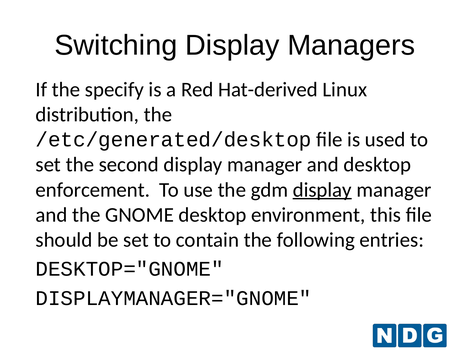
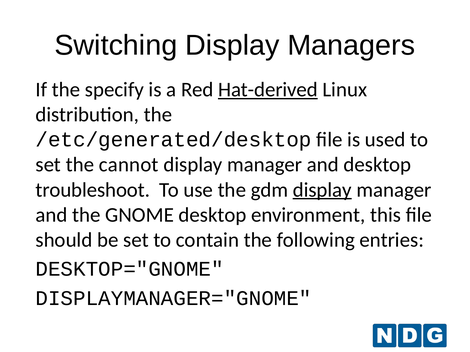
Hat-derived underline: none -> present (268, 90)
second: second -> cannot (129, 165)
enforcement: enforcement -> troubleshoot (93, 190)
